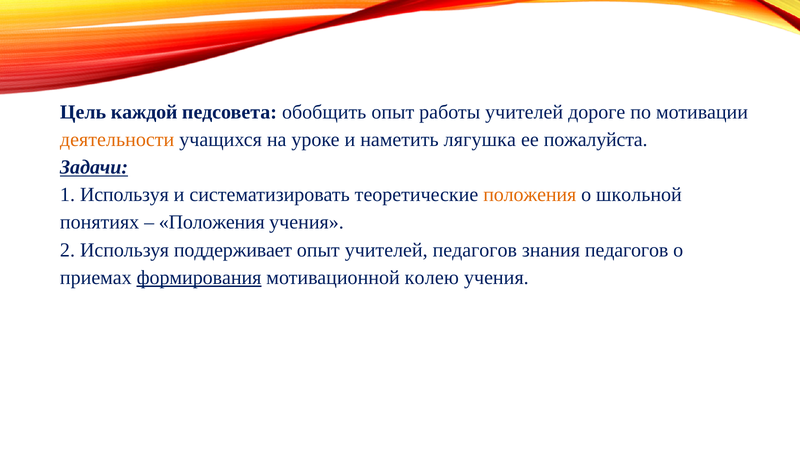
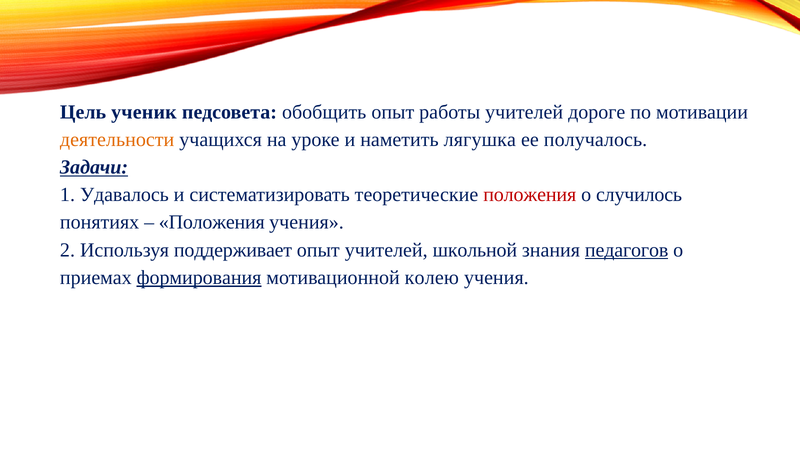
каждой: каждой -> ученик (144, 112)
пожалуйста: пожалуйста -> получалось (596, 140)
1 Используя: Используя -> Удавалось (124, 195)
положения colour: orange -> red (530, 195)
школьной: школьной -> случилось (639, 195)
учителей педагогов: педагогов -> школьной (475, 250)
педагогов underline: none -> present (627, 250)
